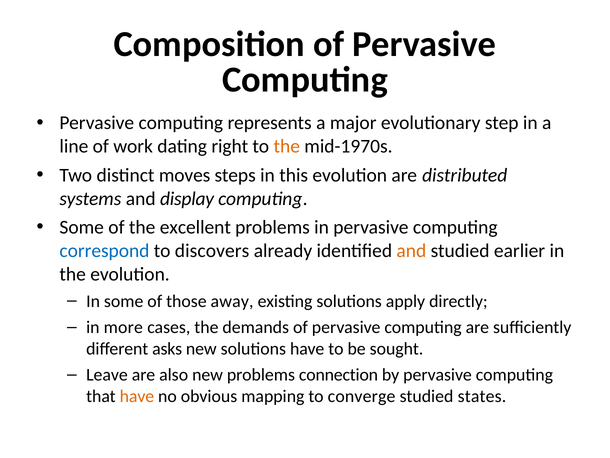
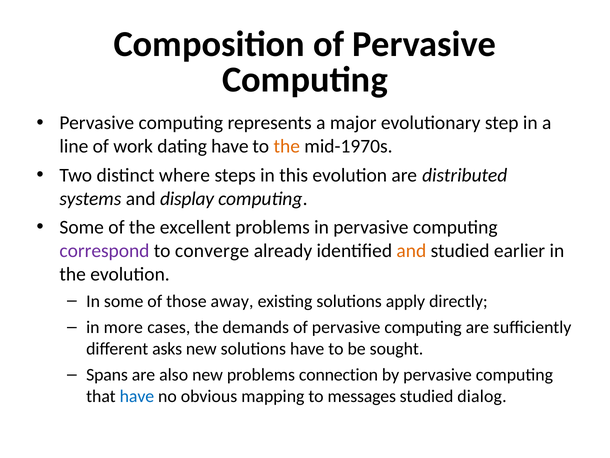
dating right: right -> have (230, 146)
moves: moves -> where (184, 175)
correspond colour: blue -> purple (104, 251)
discovers: discovers -> converge (212, 251)
Leave: Leave -> Spans (107, 374)
have colour: orange -> blue (137, 396)
converge: converge -> messages (362, 396)
states: states -> dialog (482, 396)
